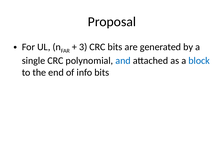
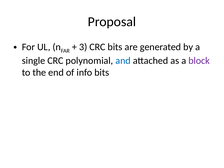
block colour: blue -> purple (199, 61)
